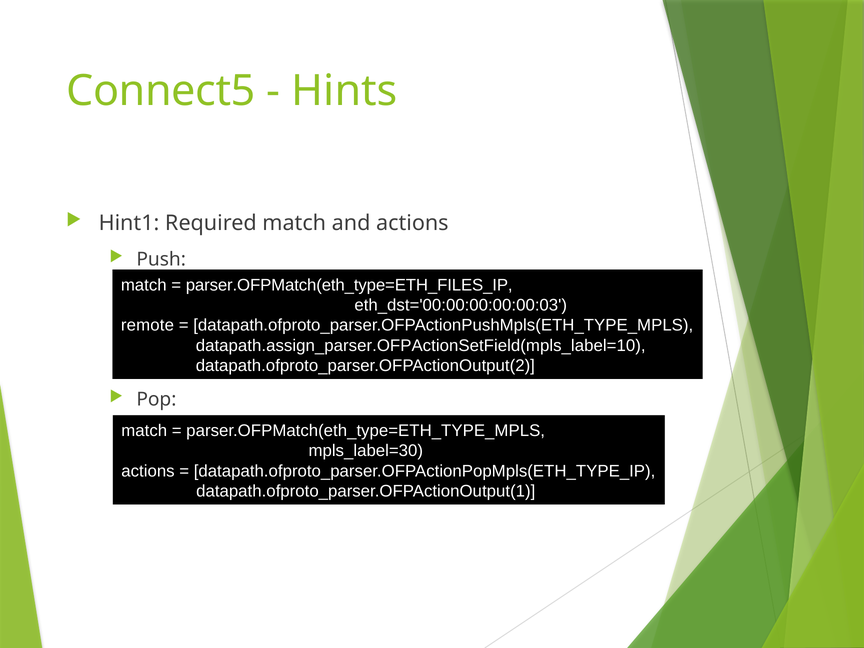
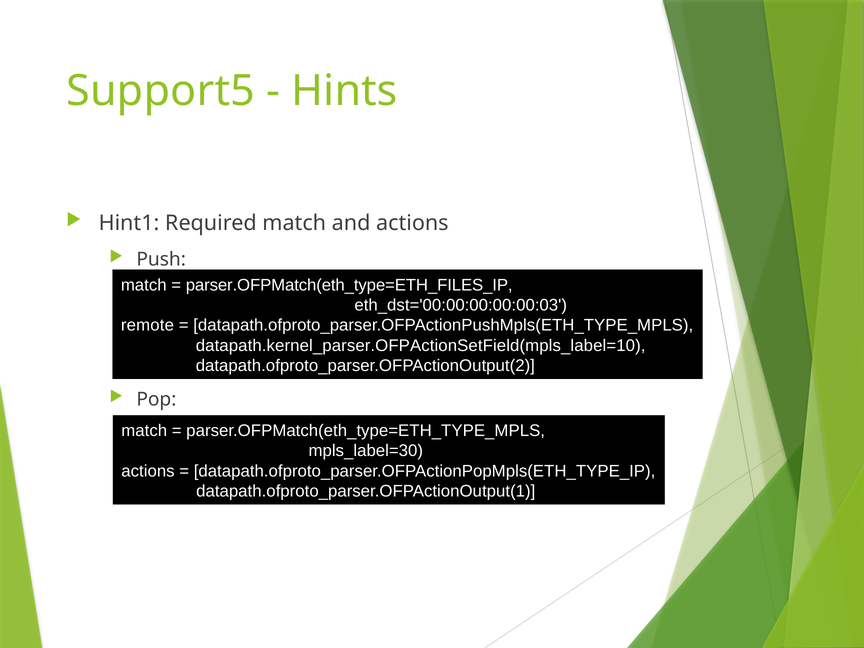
Connect5: Connect5 -> Support5 (161, 91)
datapath.assign_parser.OFPActionSetField(mpls_label=10: datapath.assign_parser.OFPActionSetField(mpls_label=10 -> datapath.kernel_parser.OFPActionSetField(mpls_label=10 (421, 346)
